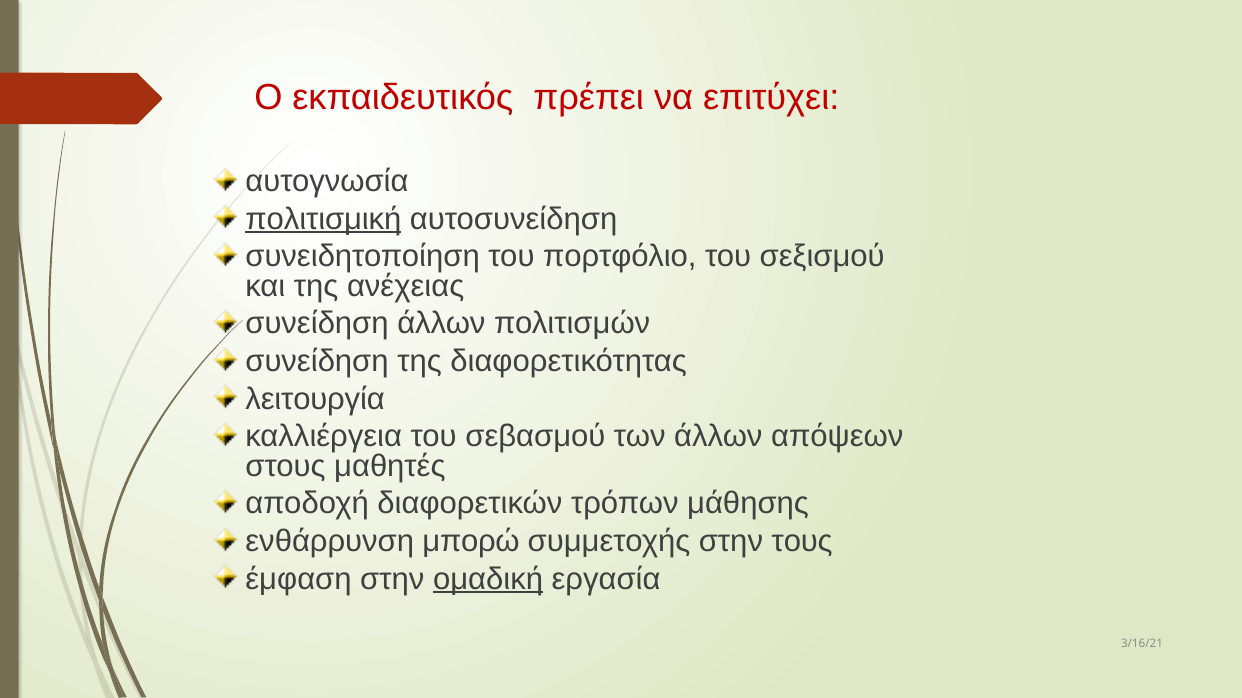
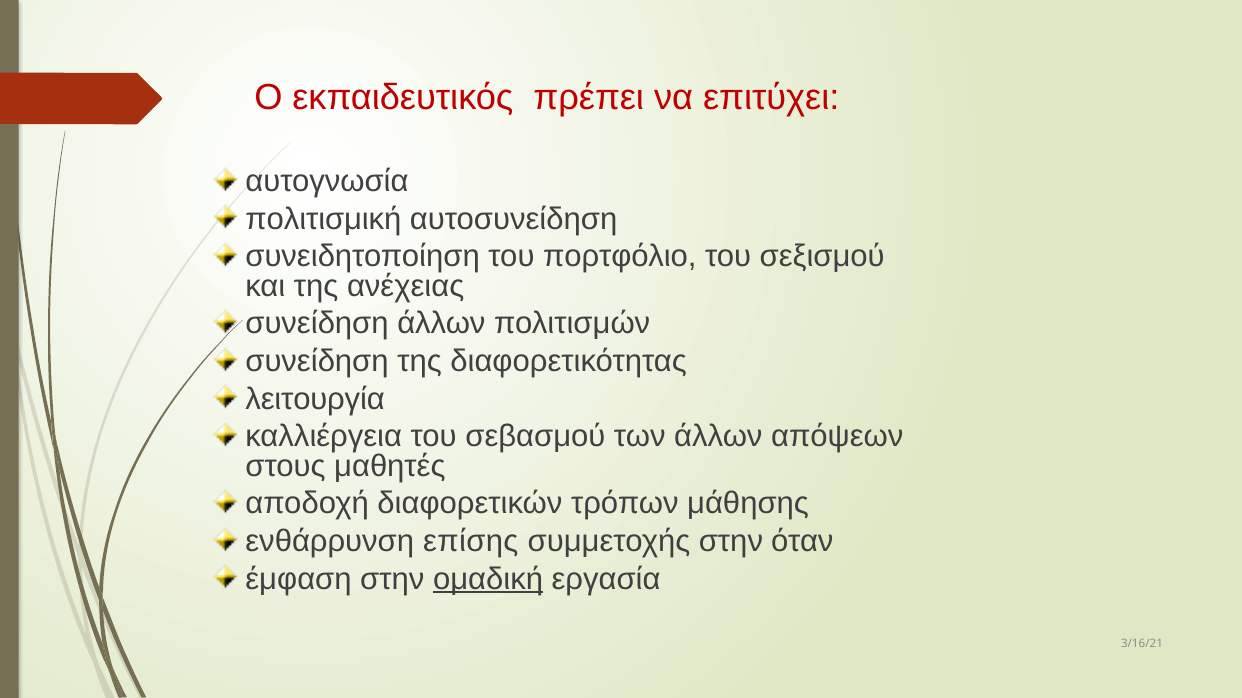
πολιτισμική underline: present -> none (323, 219)
μπορώ: μπορώ -> επίσης (471, 542)
τους: τους -> όταν (802, 542)
